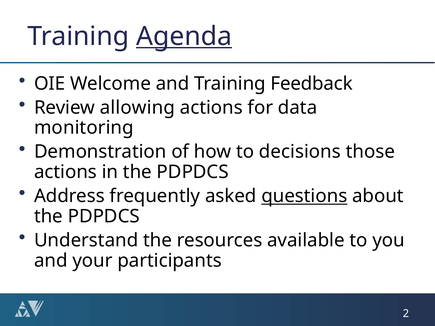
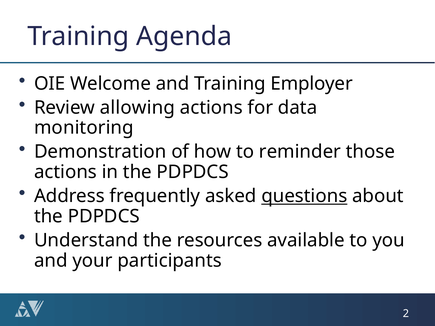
Agenda underline: present -> none (184, 36)
Feedback: Feedback -> Employer (312, 84)
decisions: decisions -> reminder (300, 152)
